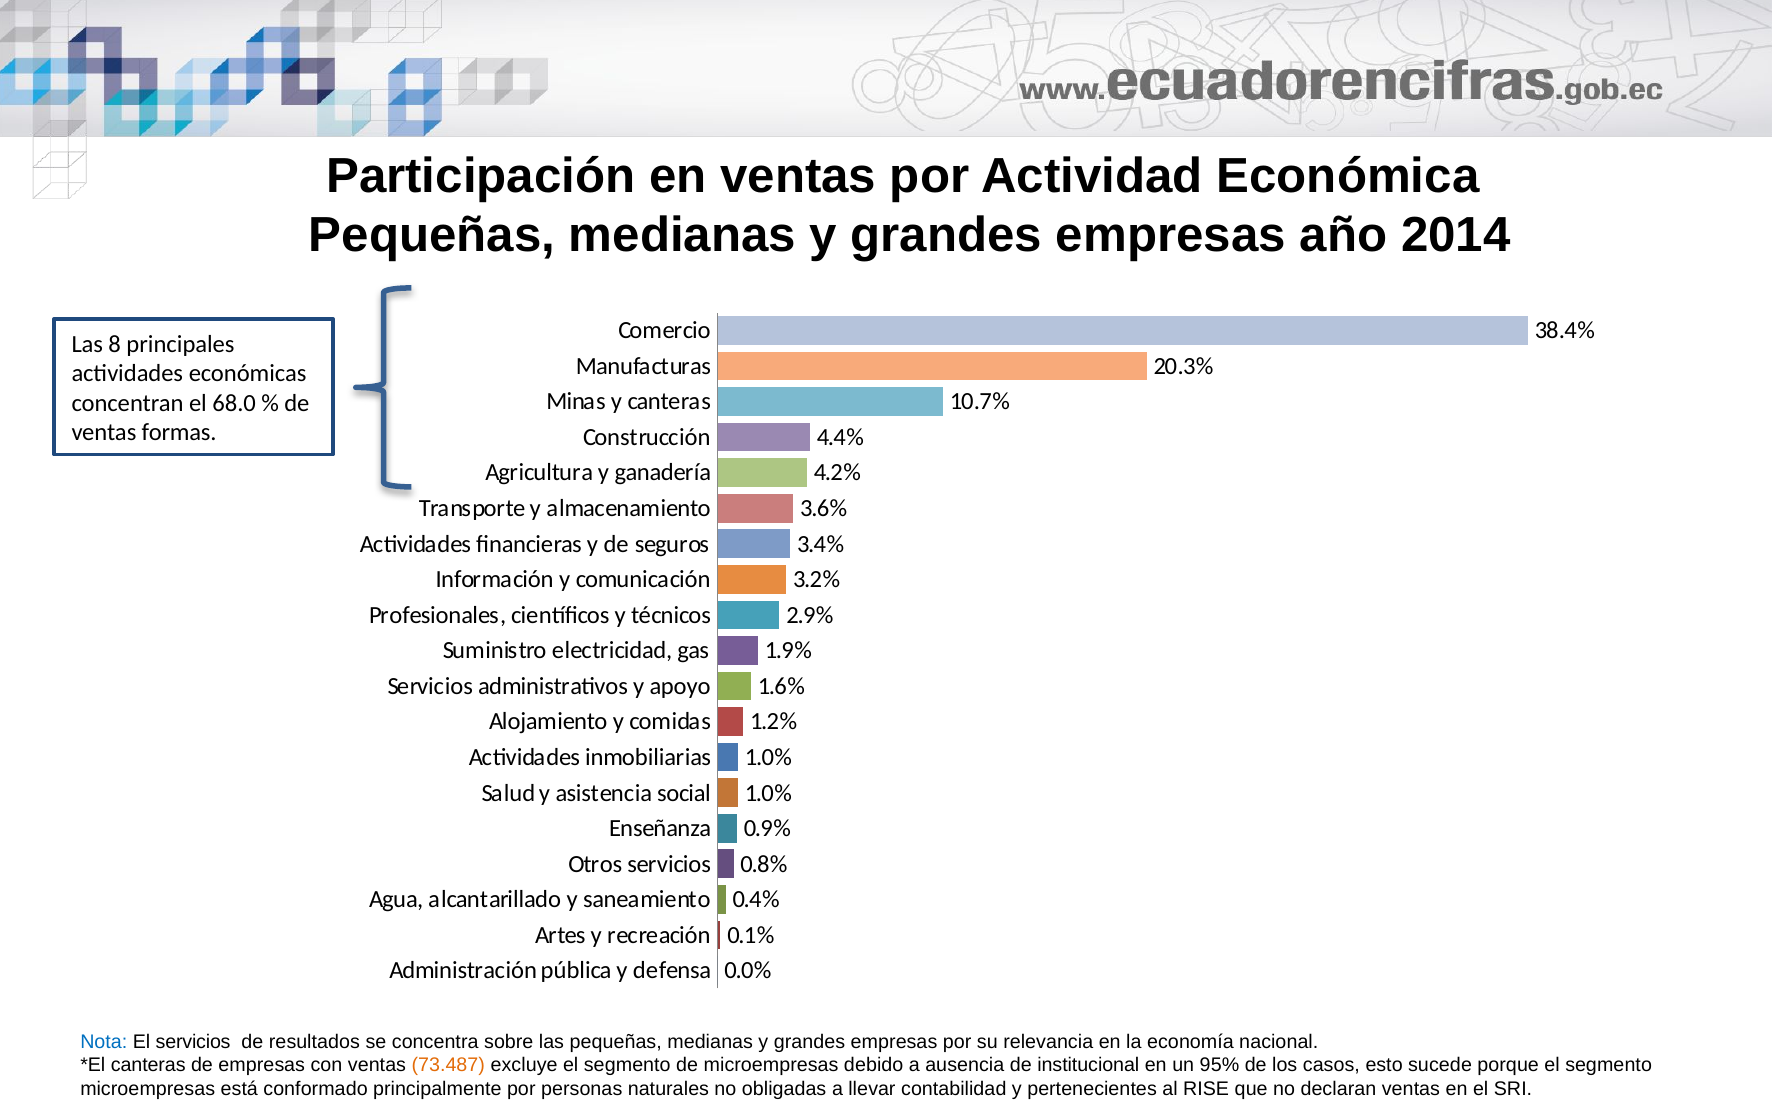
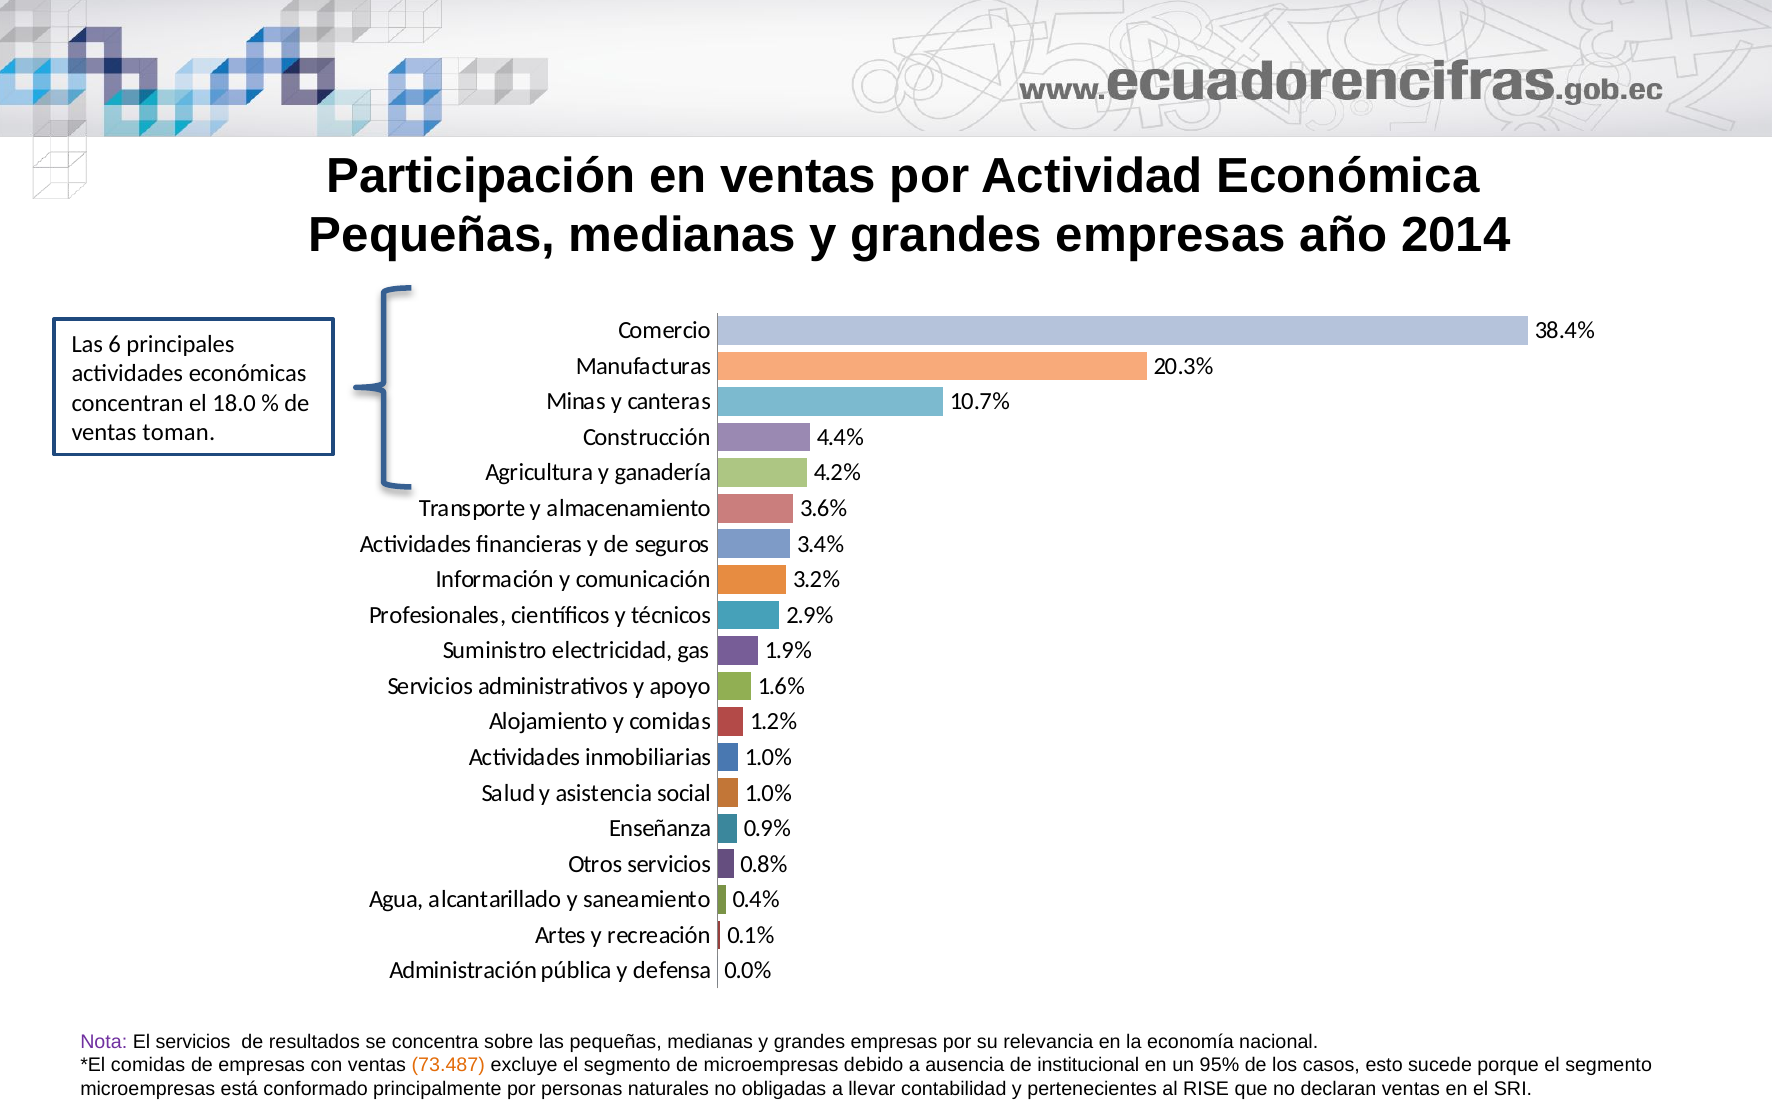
8: 8 -> 6 (115, 344)
68.0: 68.0 -> 18.0 (234, 403)
formas: formas -> toman (179, 433)
Nota colour: blue -> purple (104, 1042)
canteras: canteras -> comidas (148, 1066)
